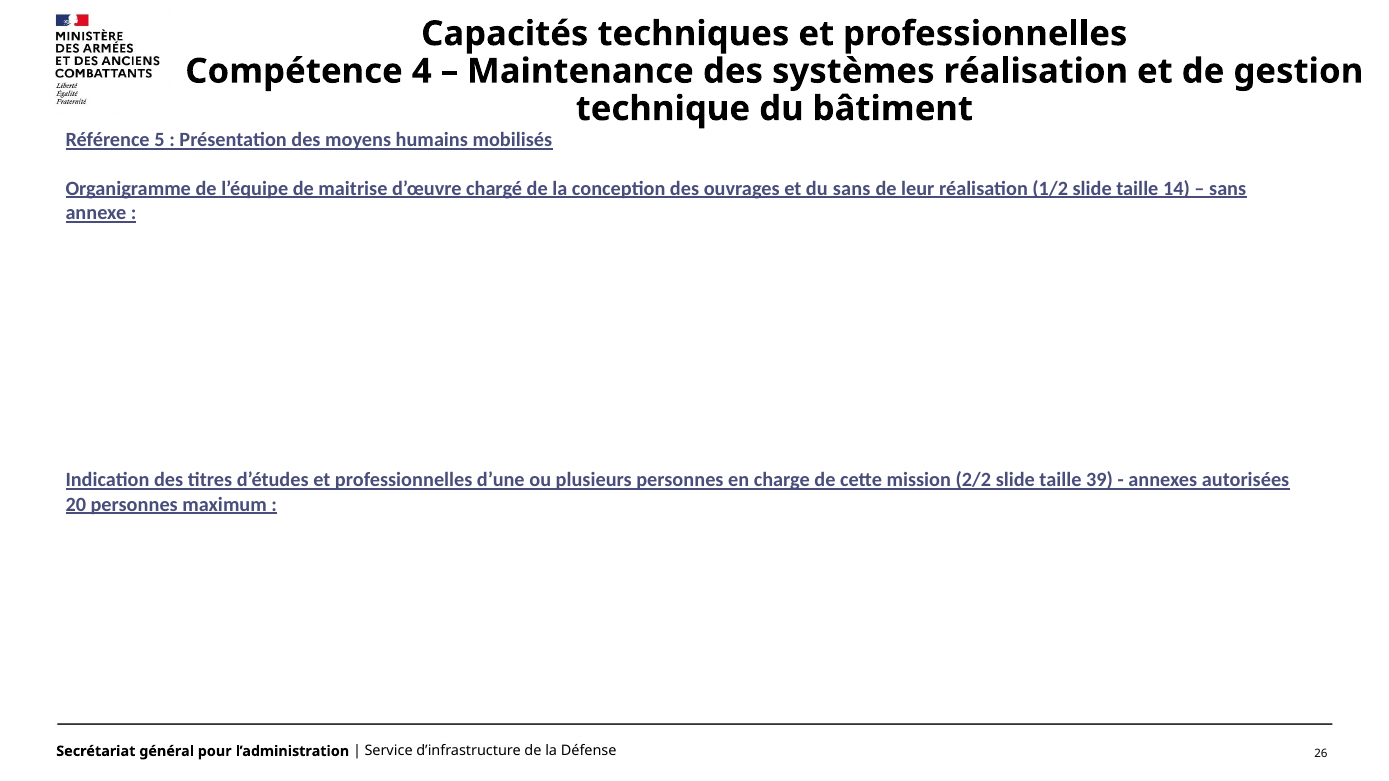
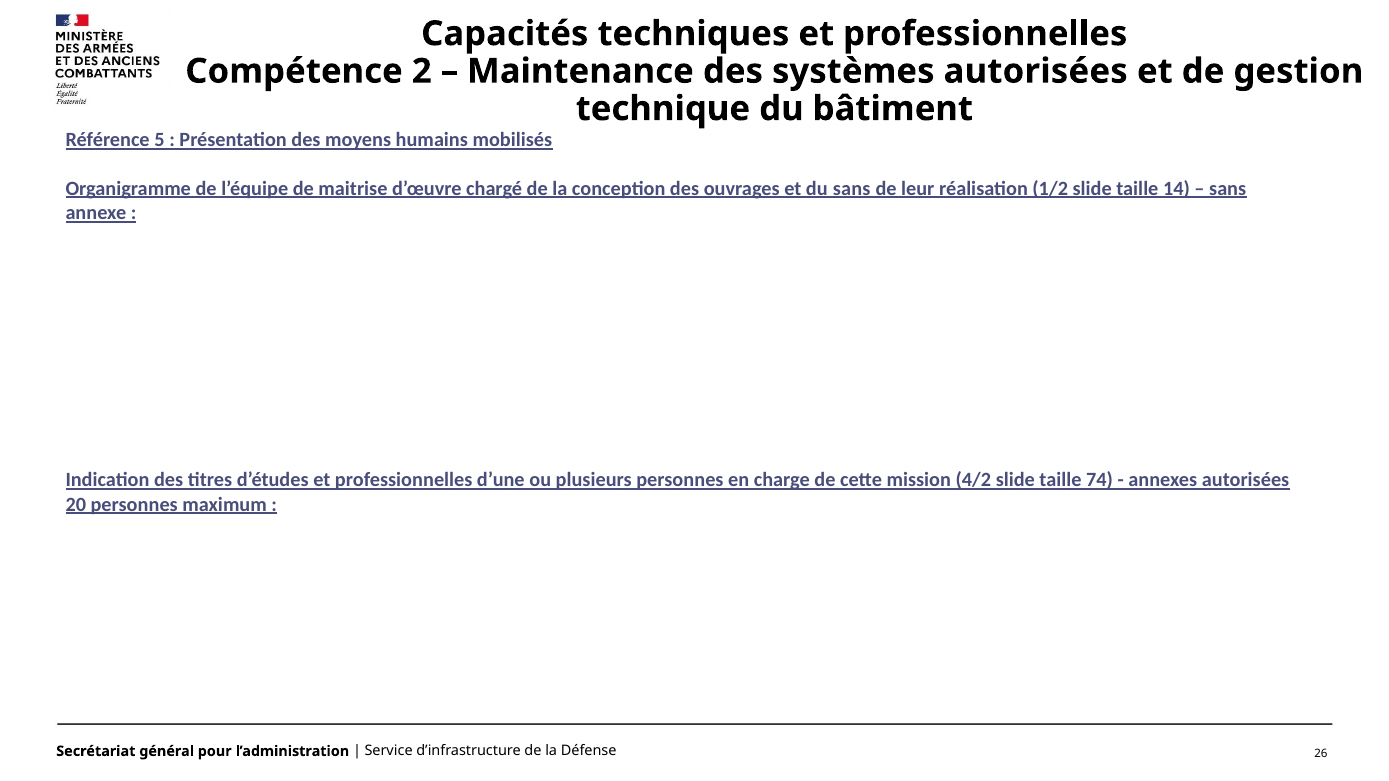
4: 4 -> 2 (422, 71)
systèmes réalisation: réalisation -> autorisées (1036, 71)
2/2: 2/2 -> 4/2 (973, 480)
39: 39 -> 74 (1100, 480)
